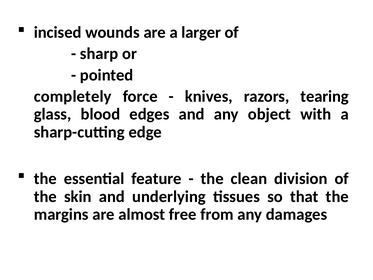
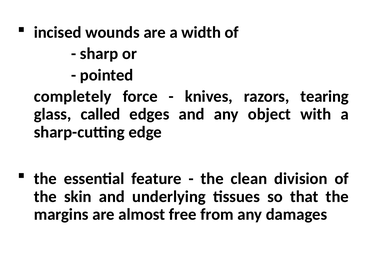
larger: larger -> width (201, 32)
blood: blood -> called (101, 114)
